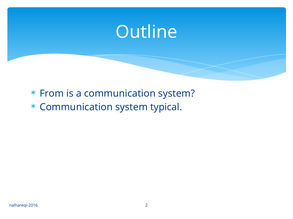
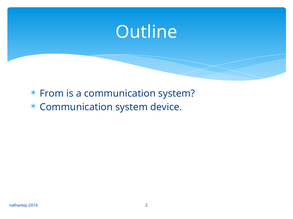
typical: typical -> device (166, 107)
